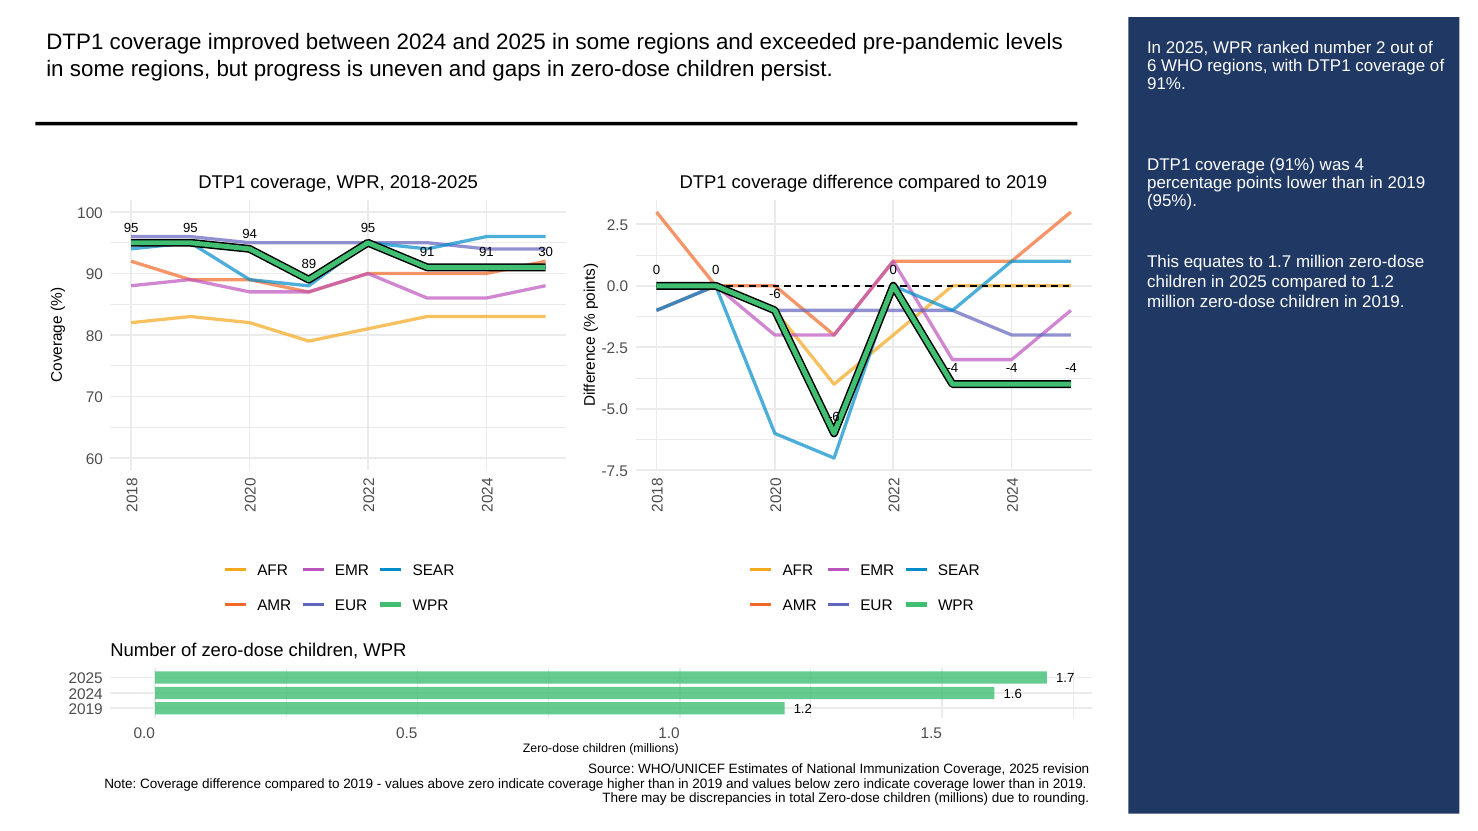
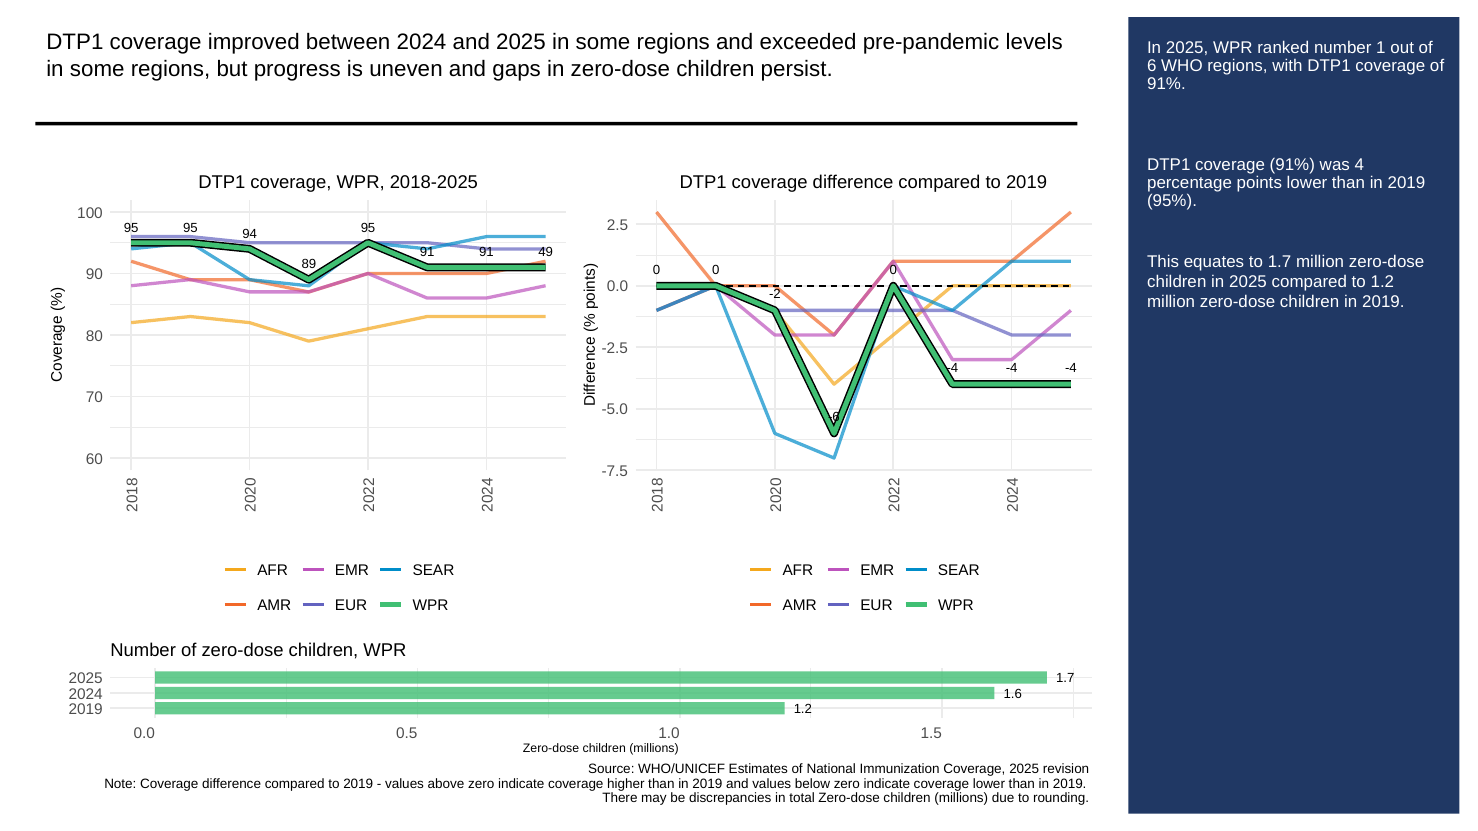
number 2: 2 -> 1 (1381, 48)
30: 30 -> 49 (546, 252)
-6: -6 -> -2 (775, 294)
